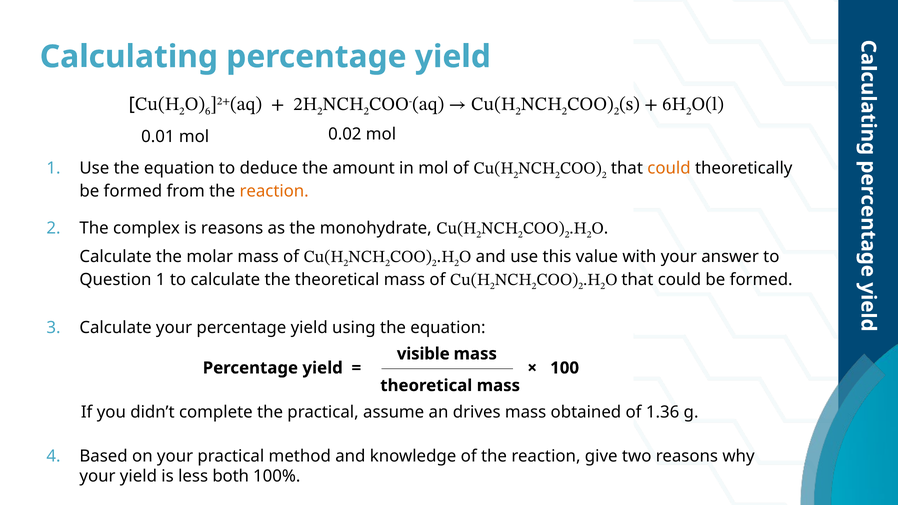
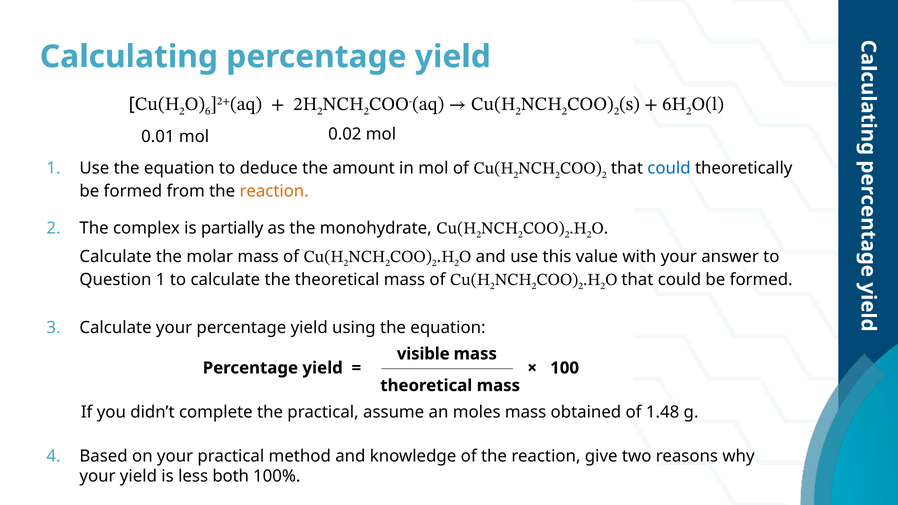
could colour: orange -> blue (669, 168)
is reasons: reasons -> partially (232, 228)
drives: drives -> moles (477, 412)
1.36: 1.36 -> 1.48 (663, 412)
